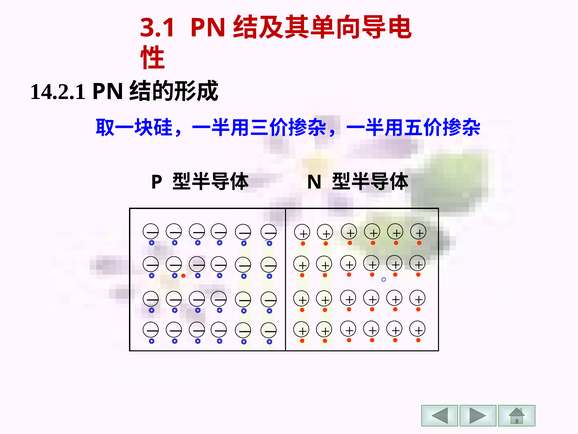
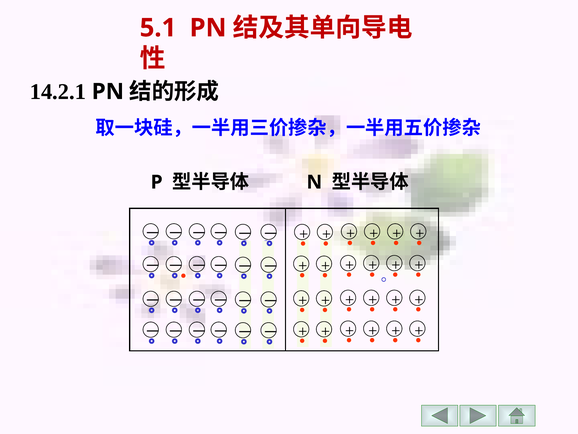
3.1: 3.1 -> 5.1 (158, 28)
